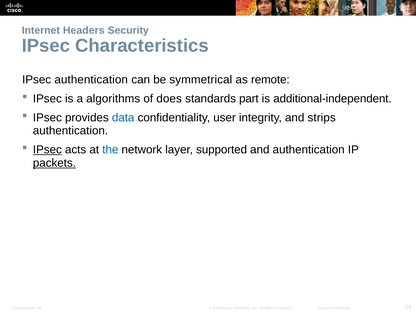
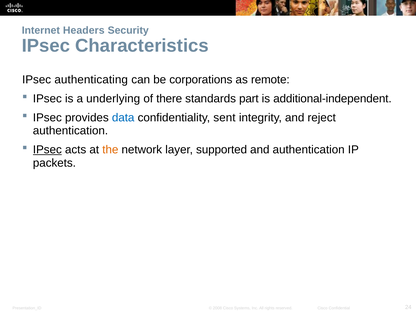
IPsec authentication: authentication -> authenticating (91, 80)
symmetrical: symmetrical -> corporations (201, 80)
algorithms: algorithms -> underlying (113, 99)
does: does -> there (169, 99)
user: user -> sent (224, 118)
strips: strips -> reject (322, 118)
the colour: blue -> orange (110, 150)
packets underline: present -> none (54, 163)
